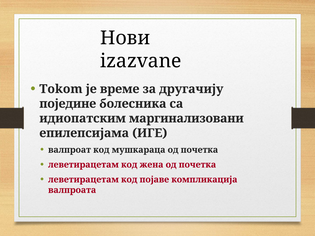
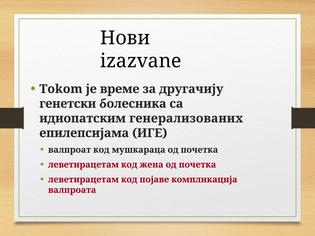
поједине: поједине -> генетски (68, 104)
маргинализовани: маргинализовани -> генерализованих (186, 119)
